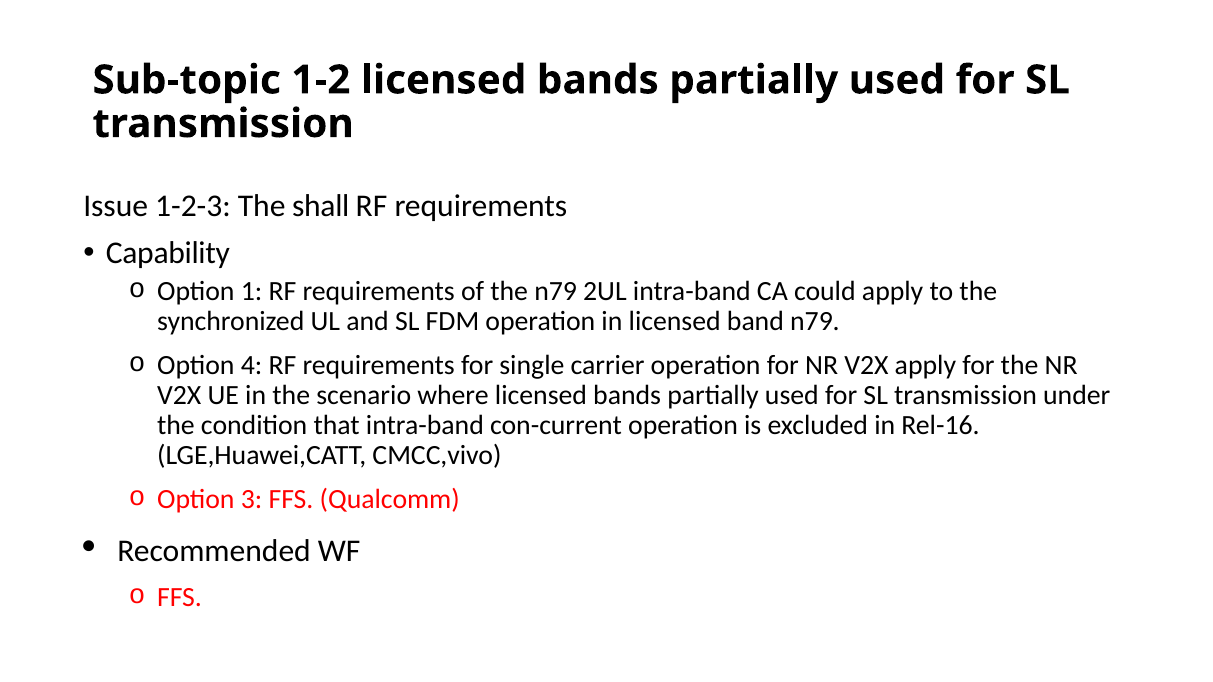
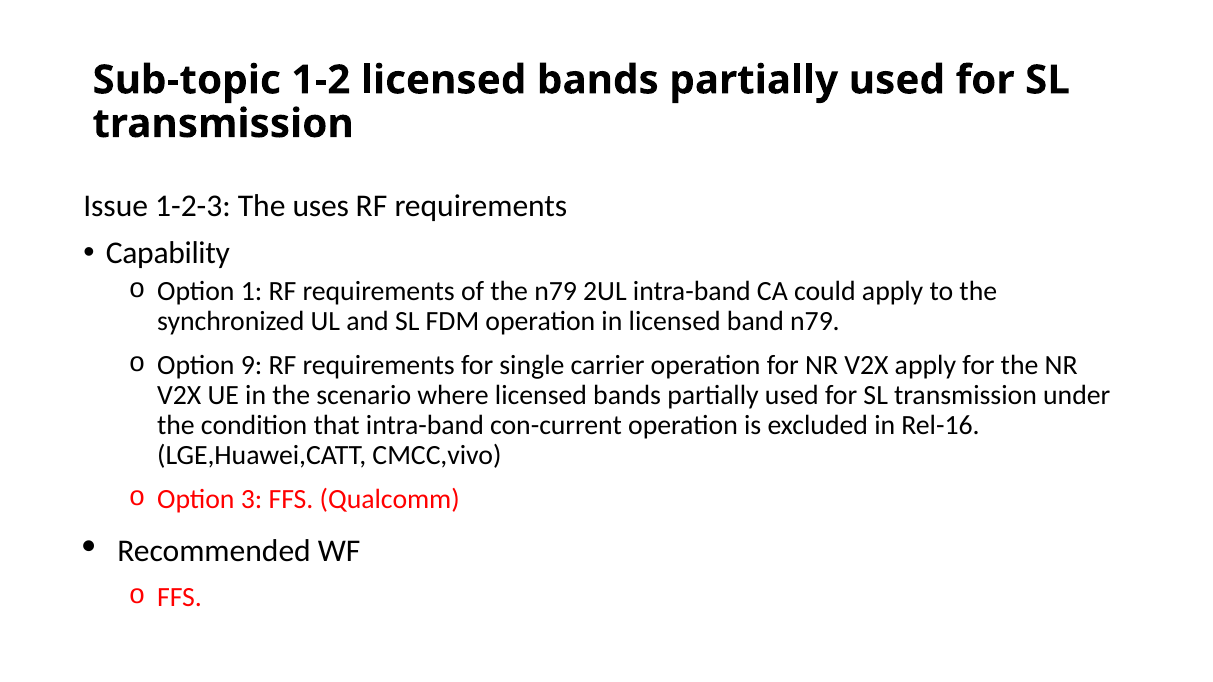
shall: shall -> uses (321, 207)
4: 4 -> 9 (252, 366)
